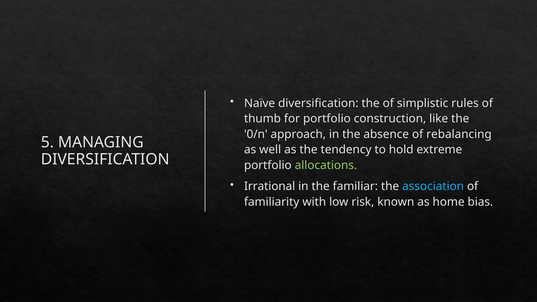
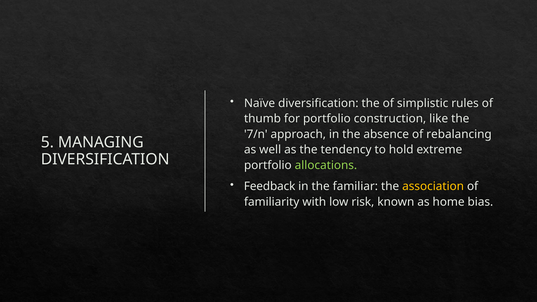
0/n: 0/n -> 7/n (256, 134)
Irrational: Irrational -> Feedback (270, 186)
association colour: light blue -> yellow (433, 186)
